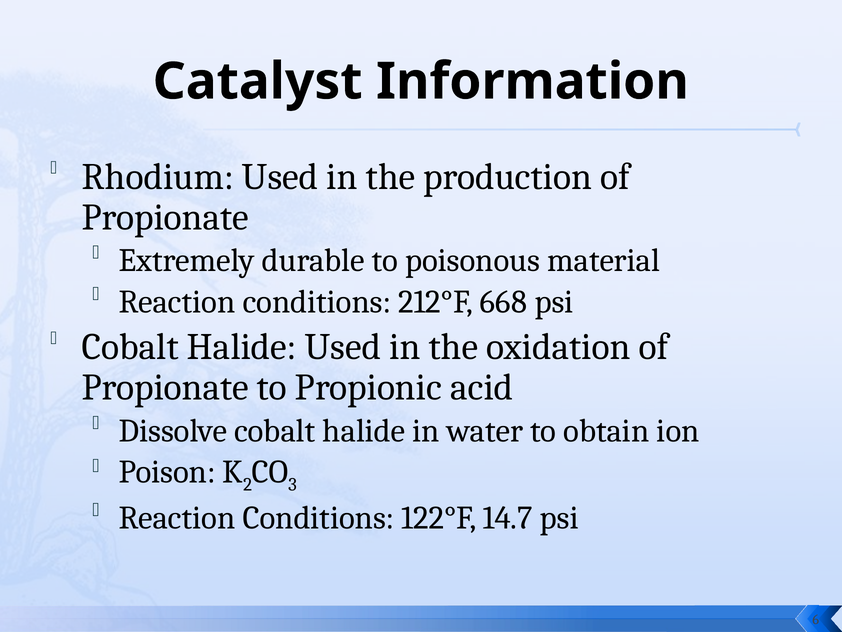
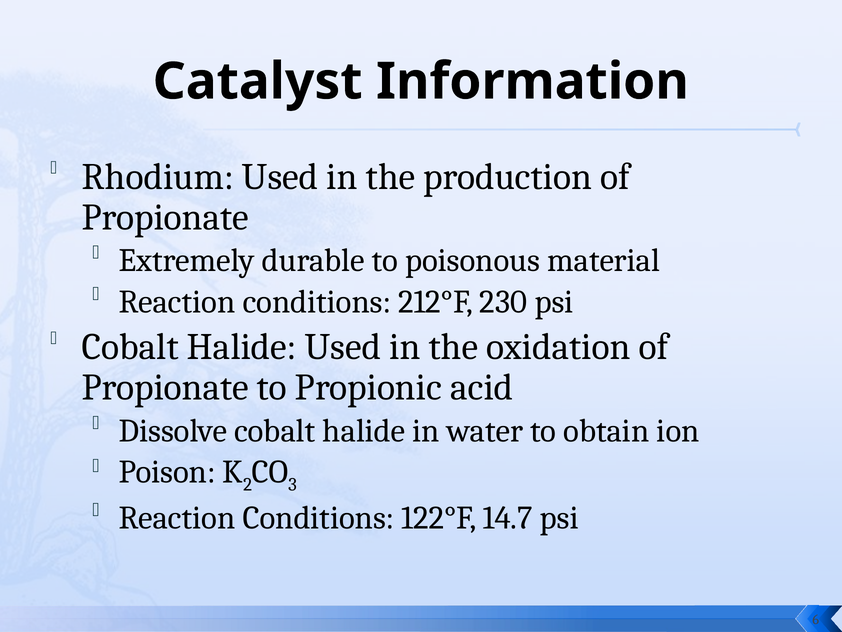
668: 668 -> 230 (503, 301)
